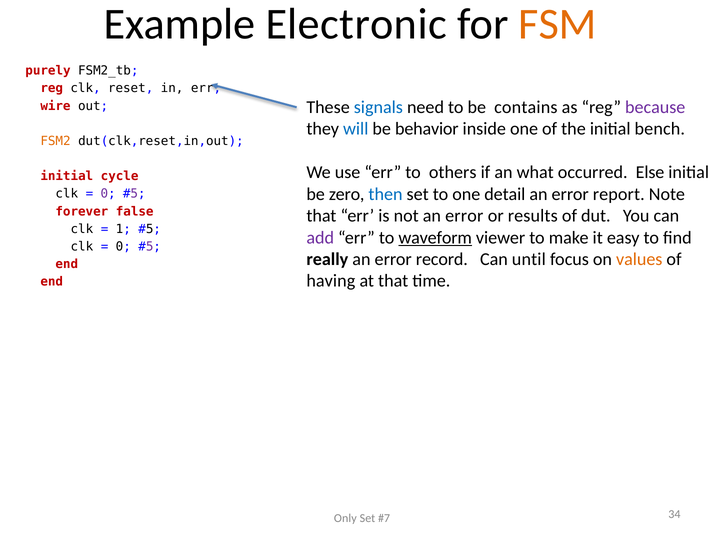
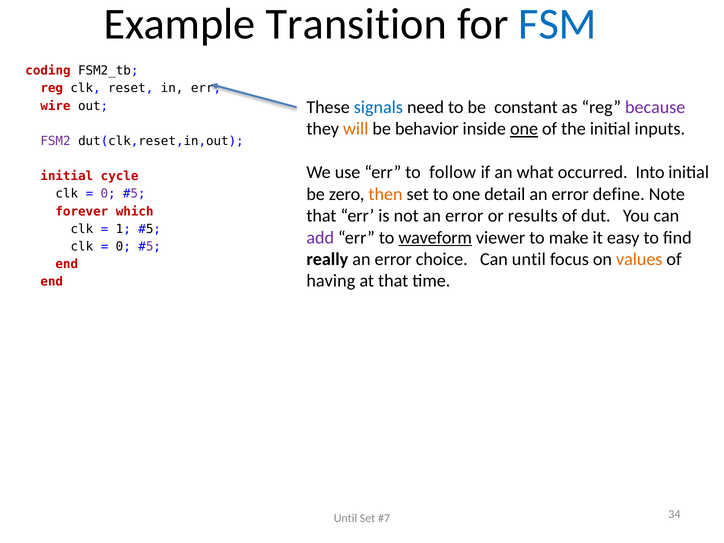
Electronic: Electronic -> Transition (356, 24)
FSM colour: orange -> blue (557, 24)
purely: purely -> coding (48, 71)
contains: contains -> constant (526, 107)
will colour: blue -> orange (356, 129)
one underline: none -> present (524, 129)
bench: bench -> inputs (660, 129)
FSM2 colour: orange -> purple (55, 141)
others: others -> follow (453, 172)
Else: Else -> Into (650, 172)
then colour: blue -> orange (386, 194)
report: report -> define (619, 194)
false: false -> which (135, 211)
record: record -> choice (442, 259)
Only: Only -> Until (345, 518)
